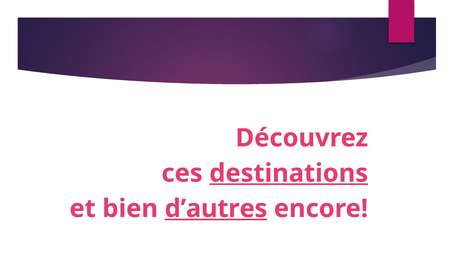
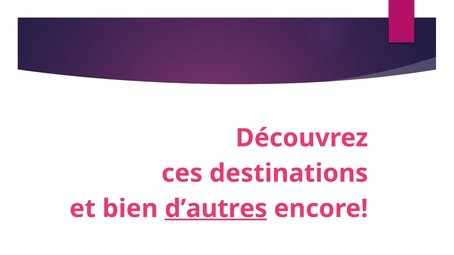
destinations underline: present -> none (289, 174)
